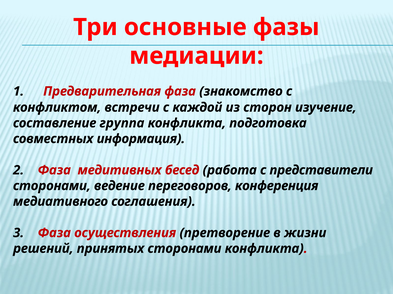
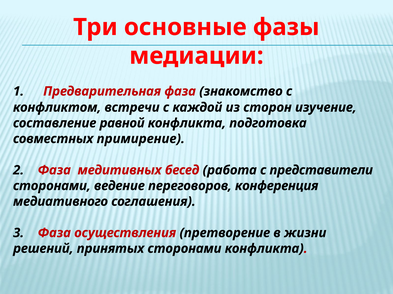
группа: группа -> равной (122, 123)
информация: информация -> примирение (141, 139)
